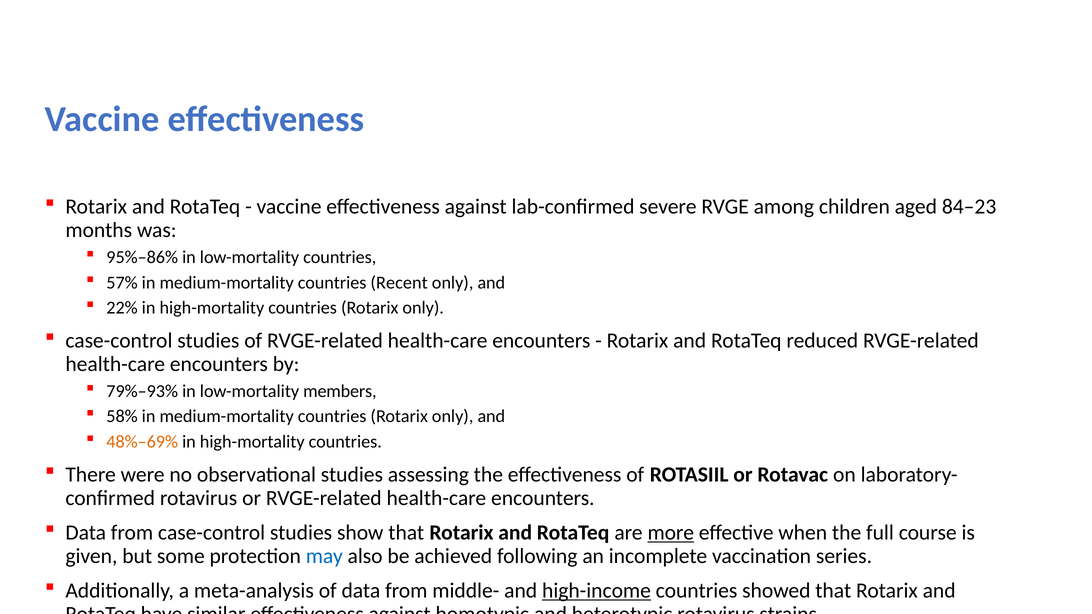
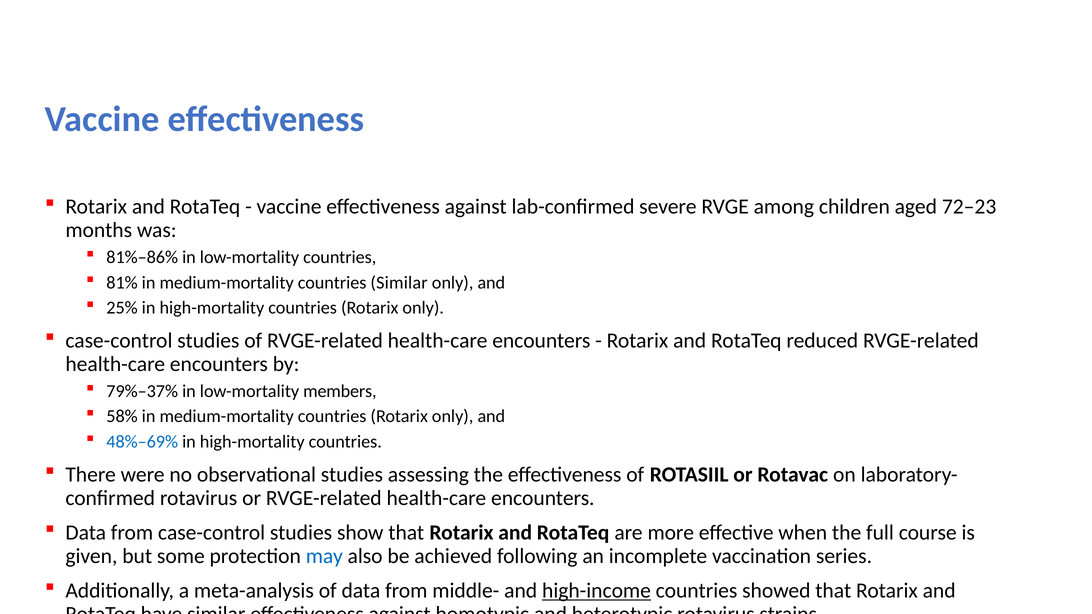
84–23: 84–23 -> 72–23 (969, 207)
95%–86%: 95%–86% -> 81%–86% (142, 257)
57%: 57% -> 81% (122, 283)
countries Recent: Recent -> Similar (399, 283)
22%: 22% -> 25% (122, 308)
79%–93%: 79%–93% -> 79%–37% (142, 391)
48%–69% colour: orange -> blue (142, 442)
more underline: present -> none (671, 533)
